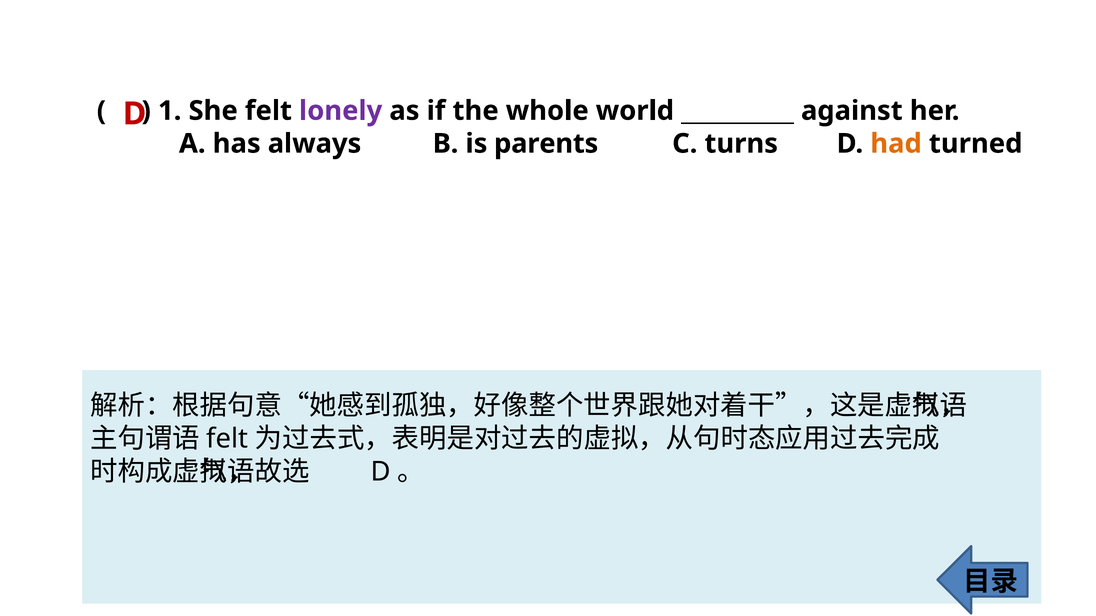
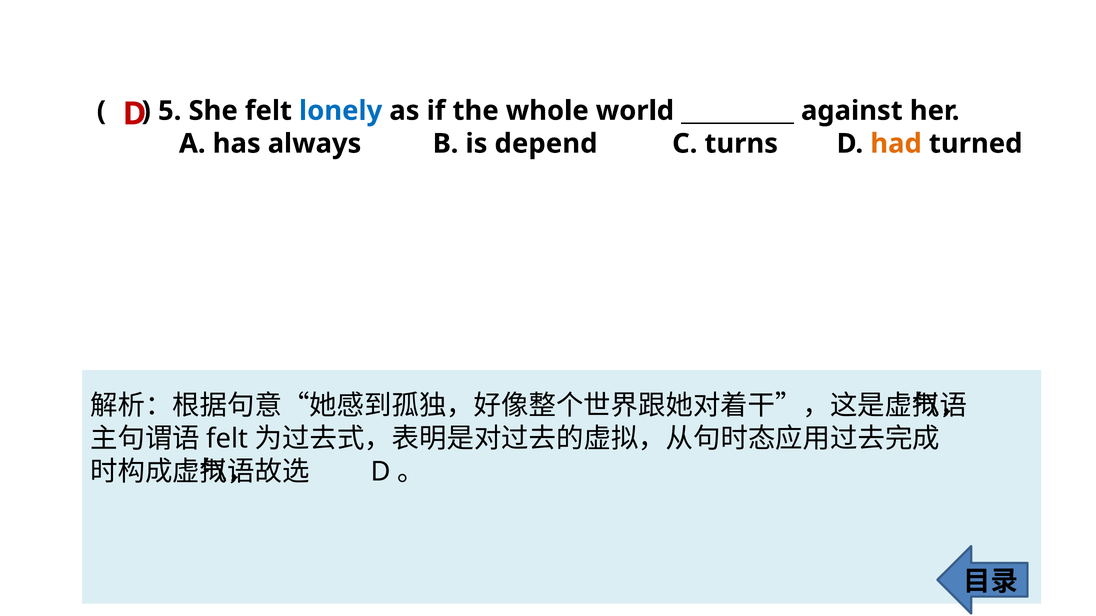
1: 1 -> 5 (170, 111)
lonely colour: purple -> blue (341, 111)
parents: parents -> depend (546, 144)
